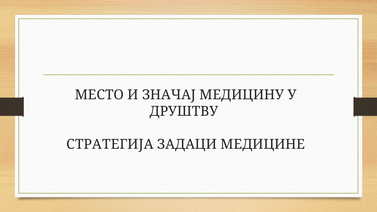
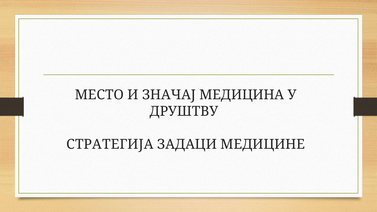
МЕДИЦИНУ: МЕДИЦИНУ -> МЕДИЦИНА (242, 95)
